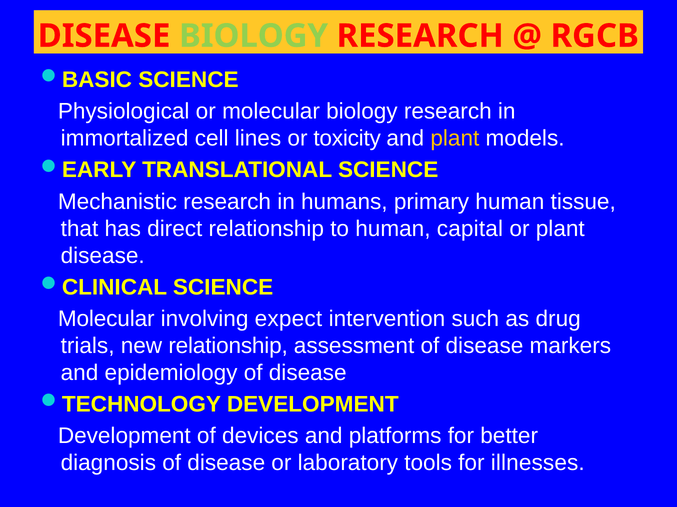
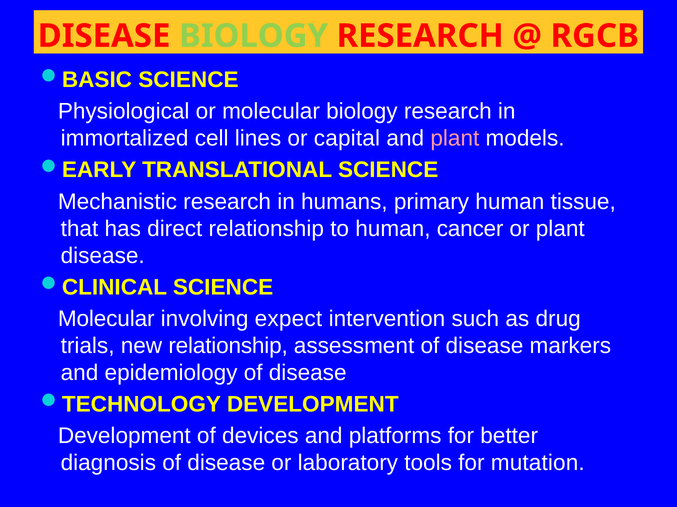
toxicity: toxicity -> capital (347, 139)
plant colour: yellow -> pink (455, 139)
capital: capital -> cancer (470, 229)
illnesses: illnesses -> mutation (538, 464)
